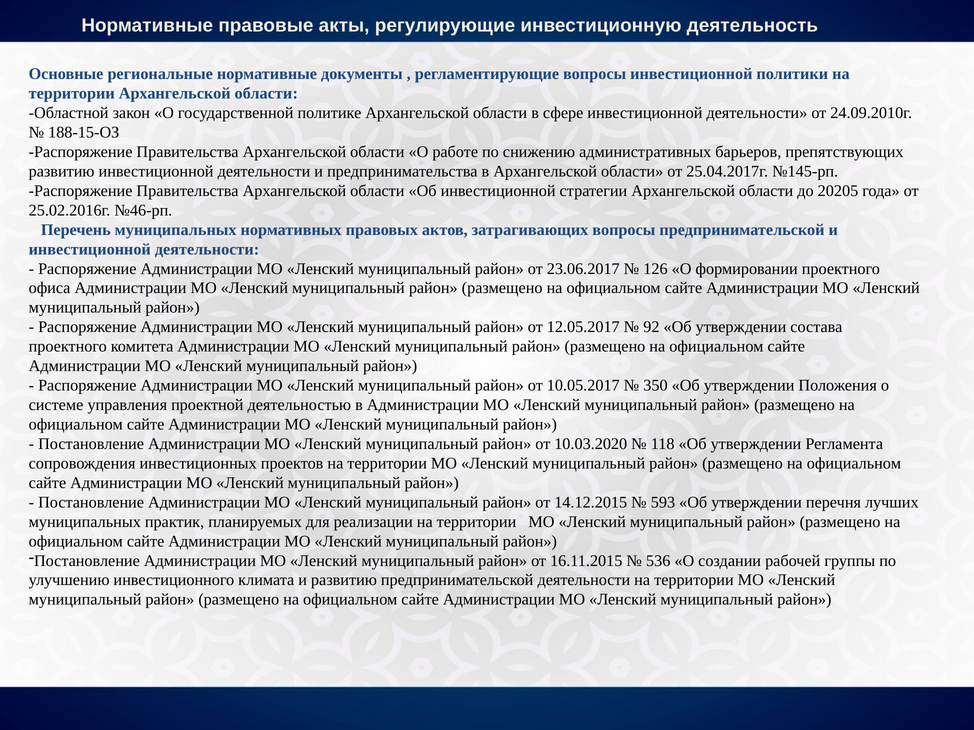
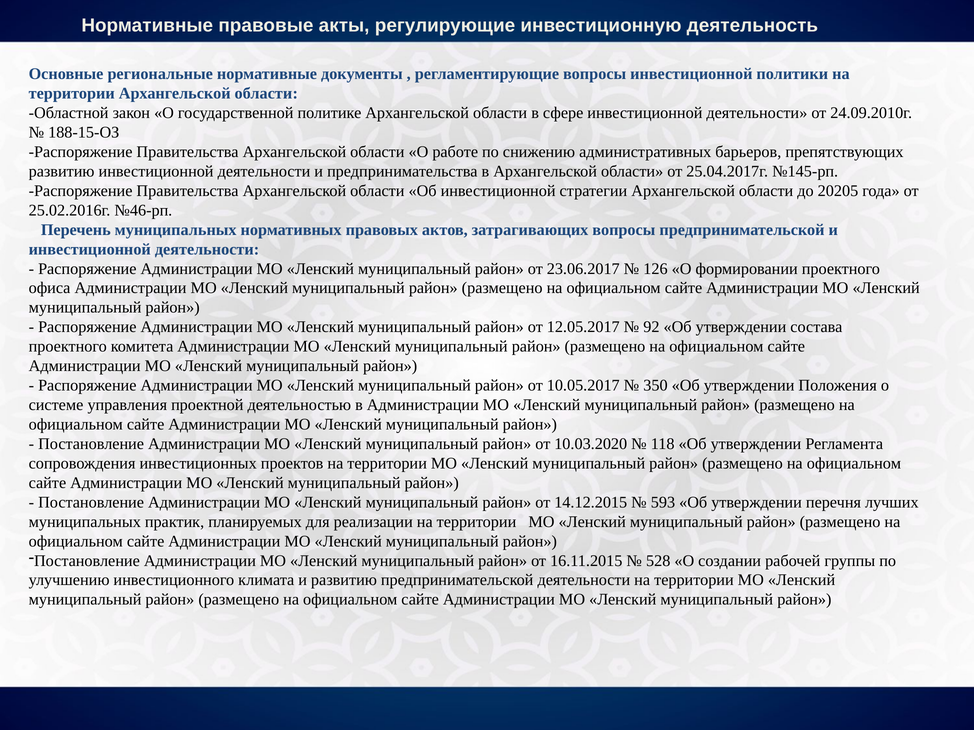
536: 536 -> 528 (658, 561)
